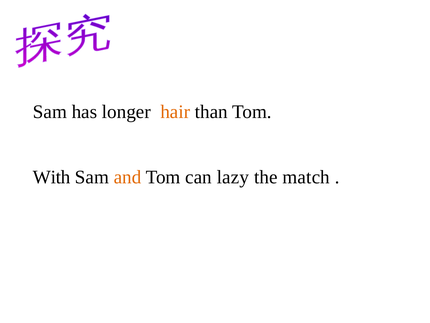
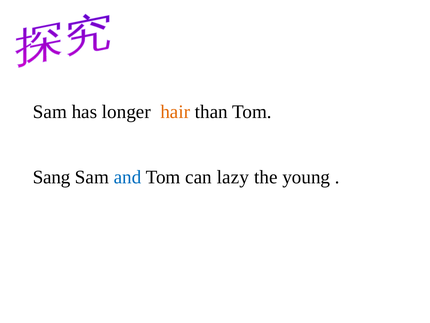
With: With -> Sang (52, 177)
and colour: orange -> blue (127, 177)
match: match -> young (306, 177)
